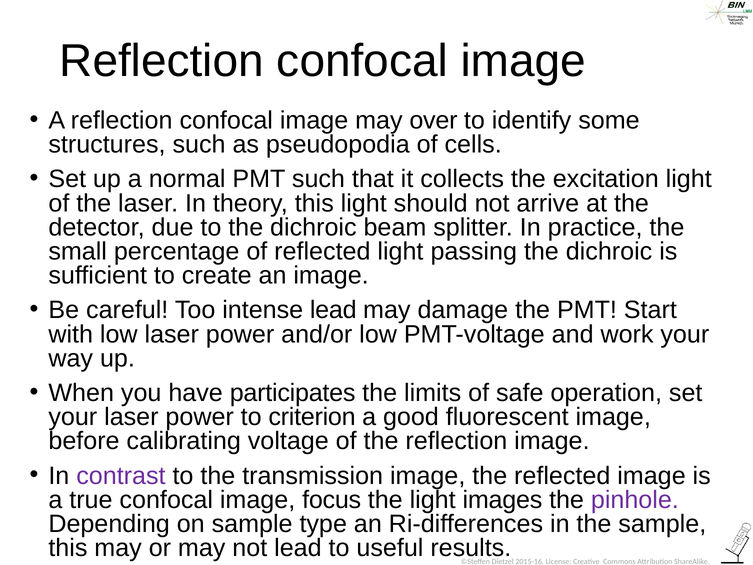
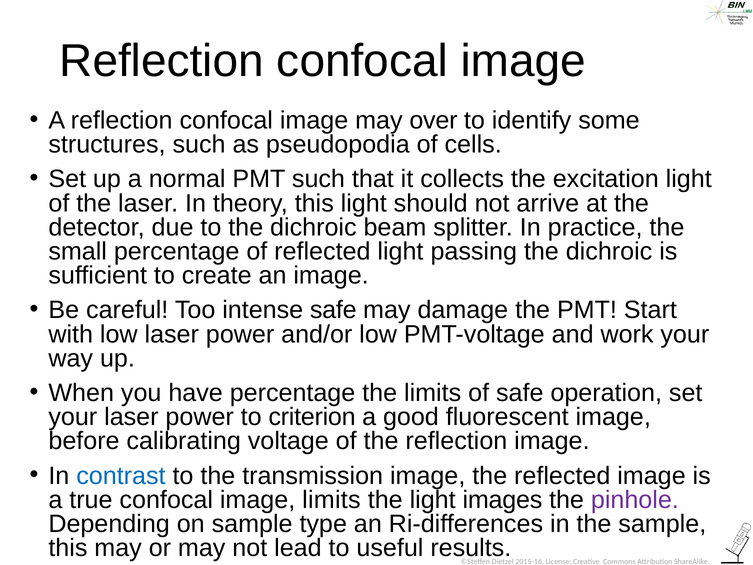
intense lead: lead -> safe (333, 310)
have participates: participates -> percentage (293, 393)
contrast colour: purple -> blue (121, 476)
image focus: focus -> limits (331, 500)
